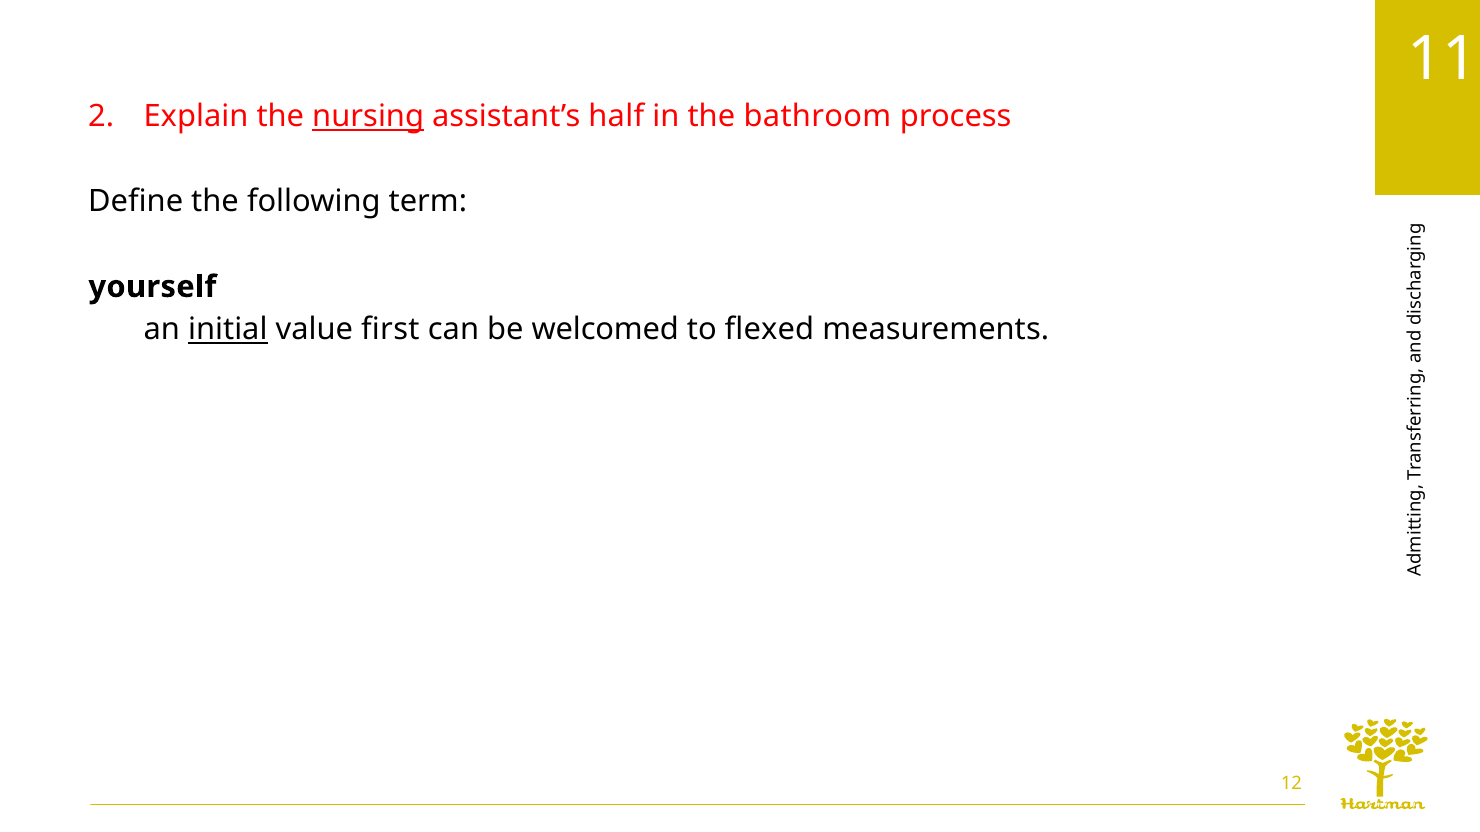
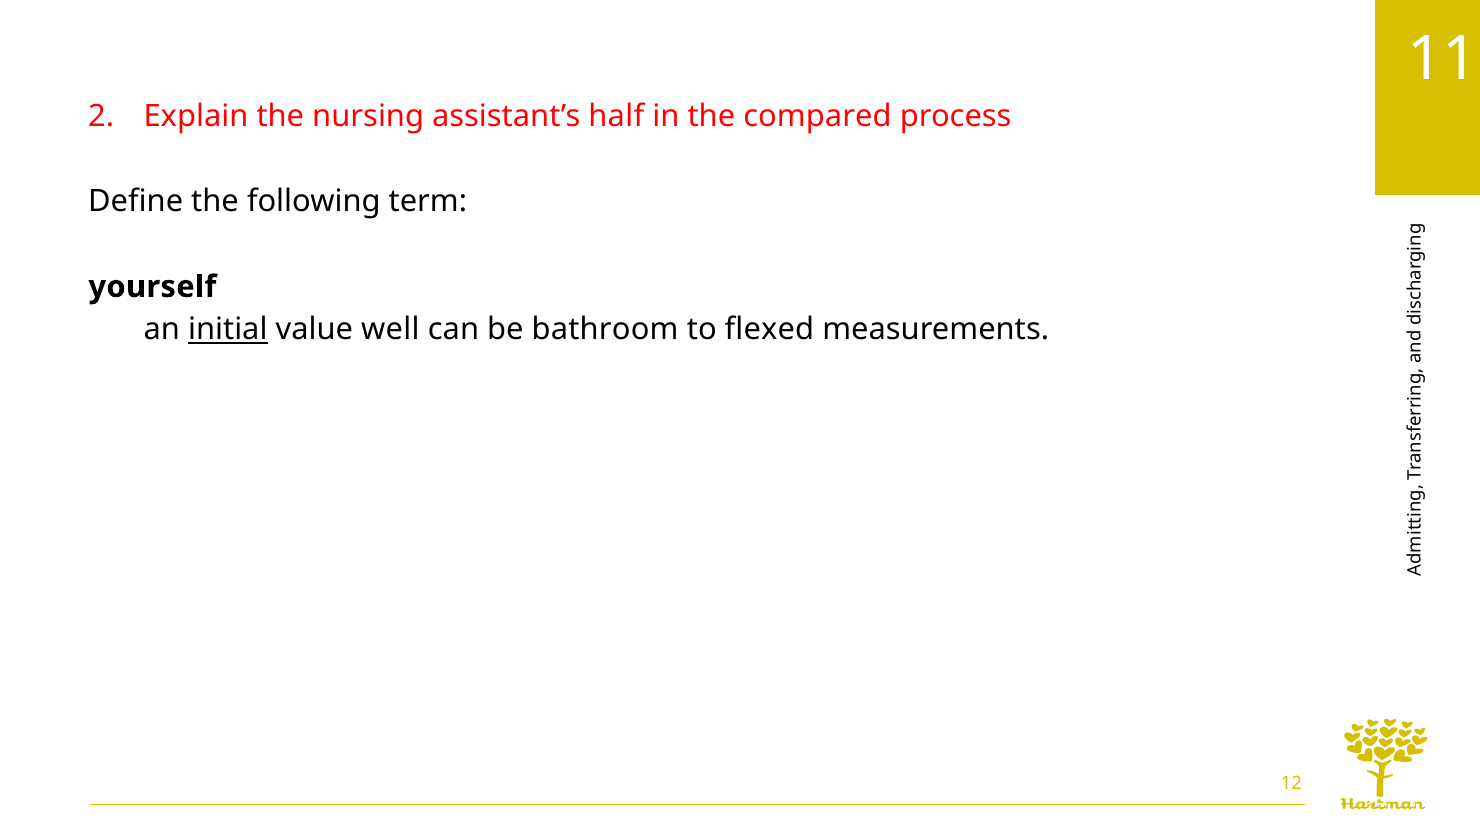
nursing underline: present -> none (368, 117)
bathroom: bathroom -> compared (818, 117)
first: first -> well (390, 330)
welcomed: welcomed -> bathroom (605, 330)
